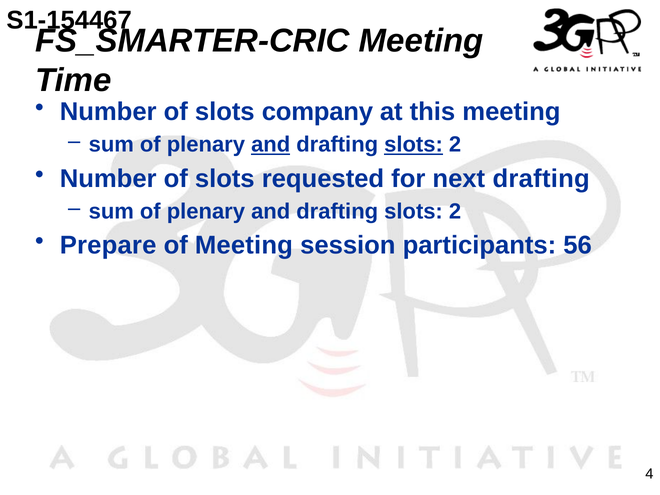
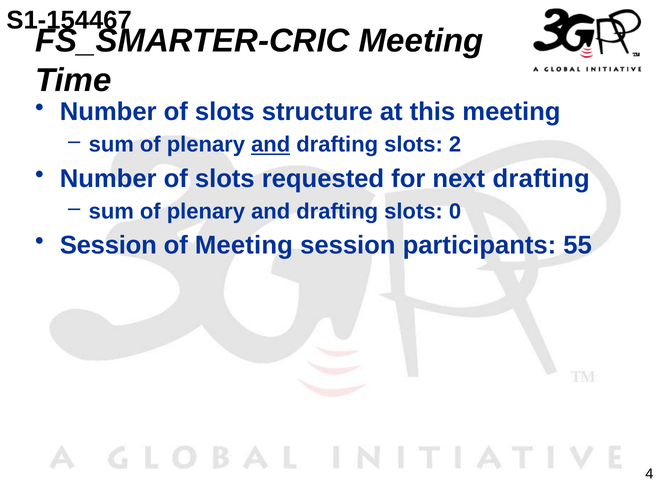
company: company -> structure (317, 112)
slots underline: present -> none (414, 145)
2: 2 -> 0 (455, 211)
Prepare: Prepare -> Session (108, 245)
56: 56 -> 55 (578, 245)
